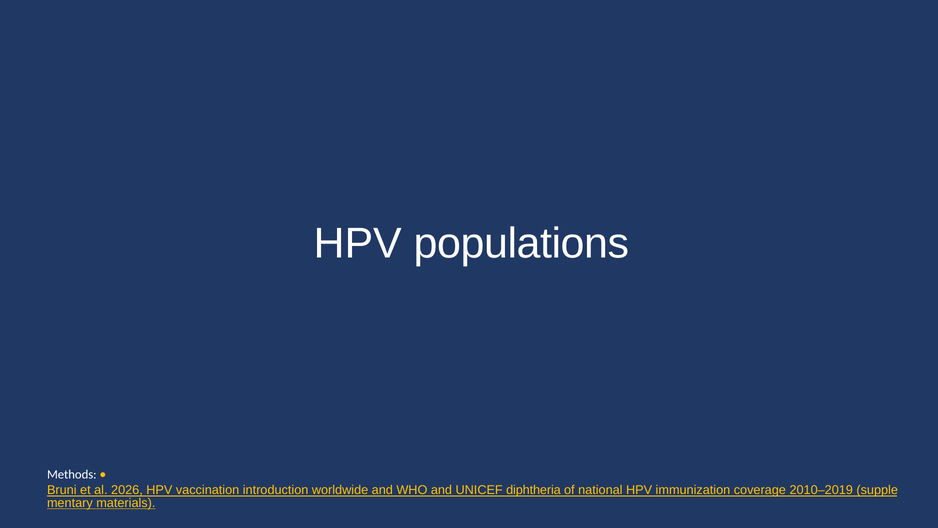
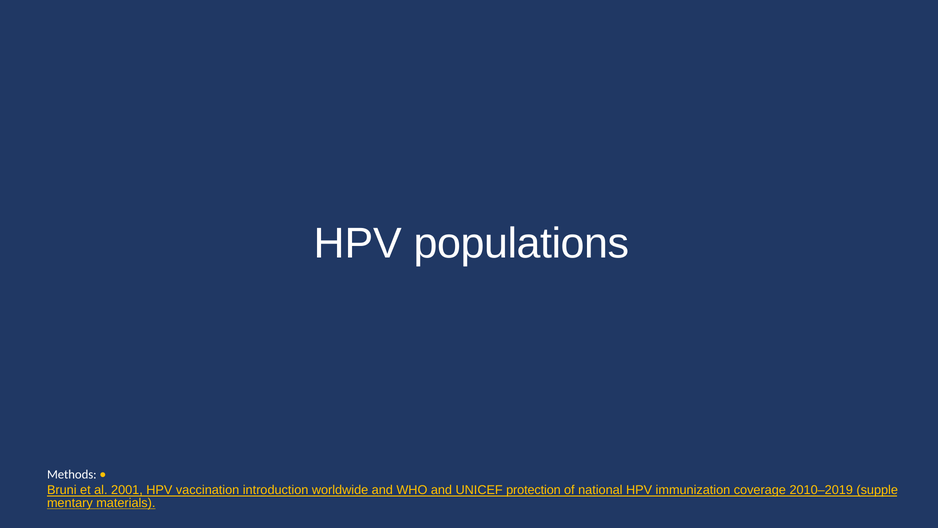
2026: 2026 -> 2001 (127, 490)
diphtheria: diphtheria -> protection (533, 490)
